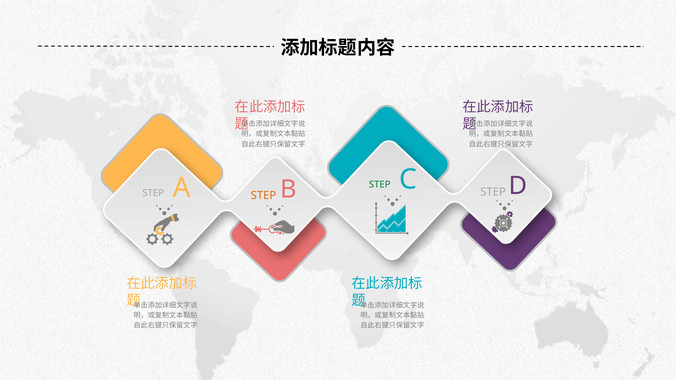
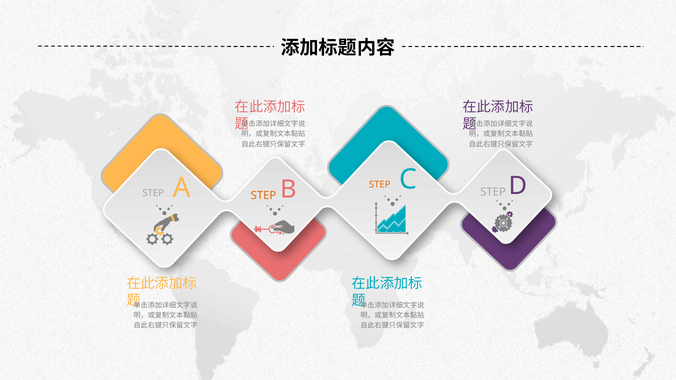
STEP colour: green -> orange (380, 185)
